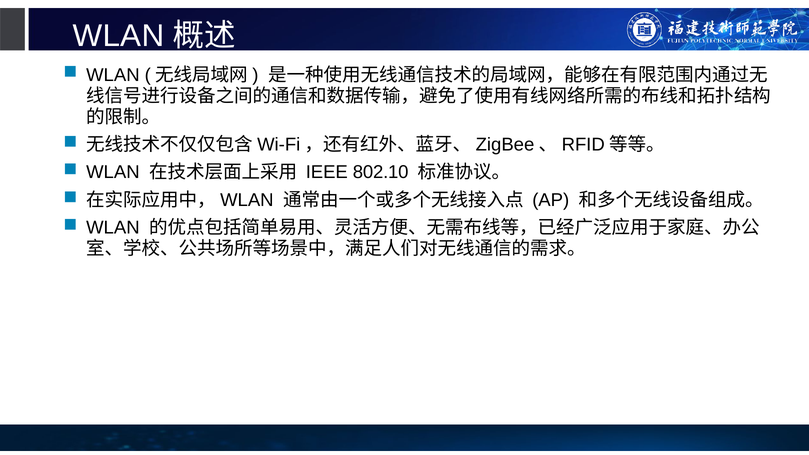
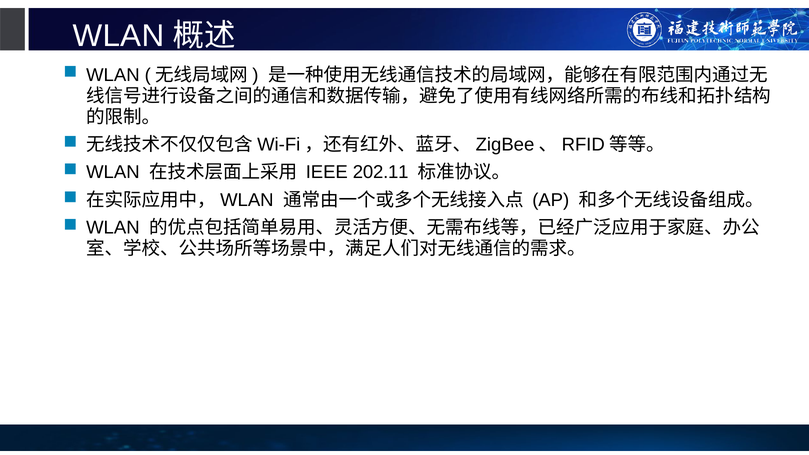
802.10: 802.10 -> 202.11 (381, 172)
